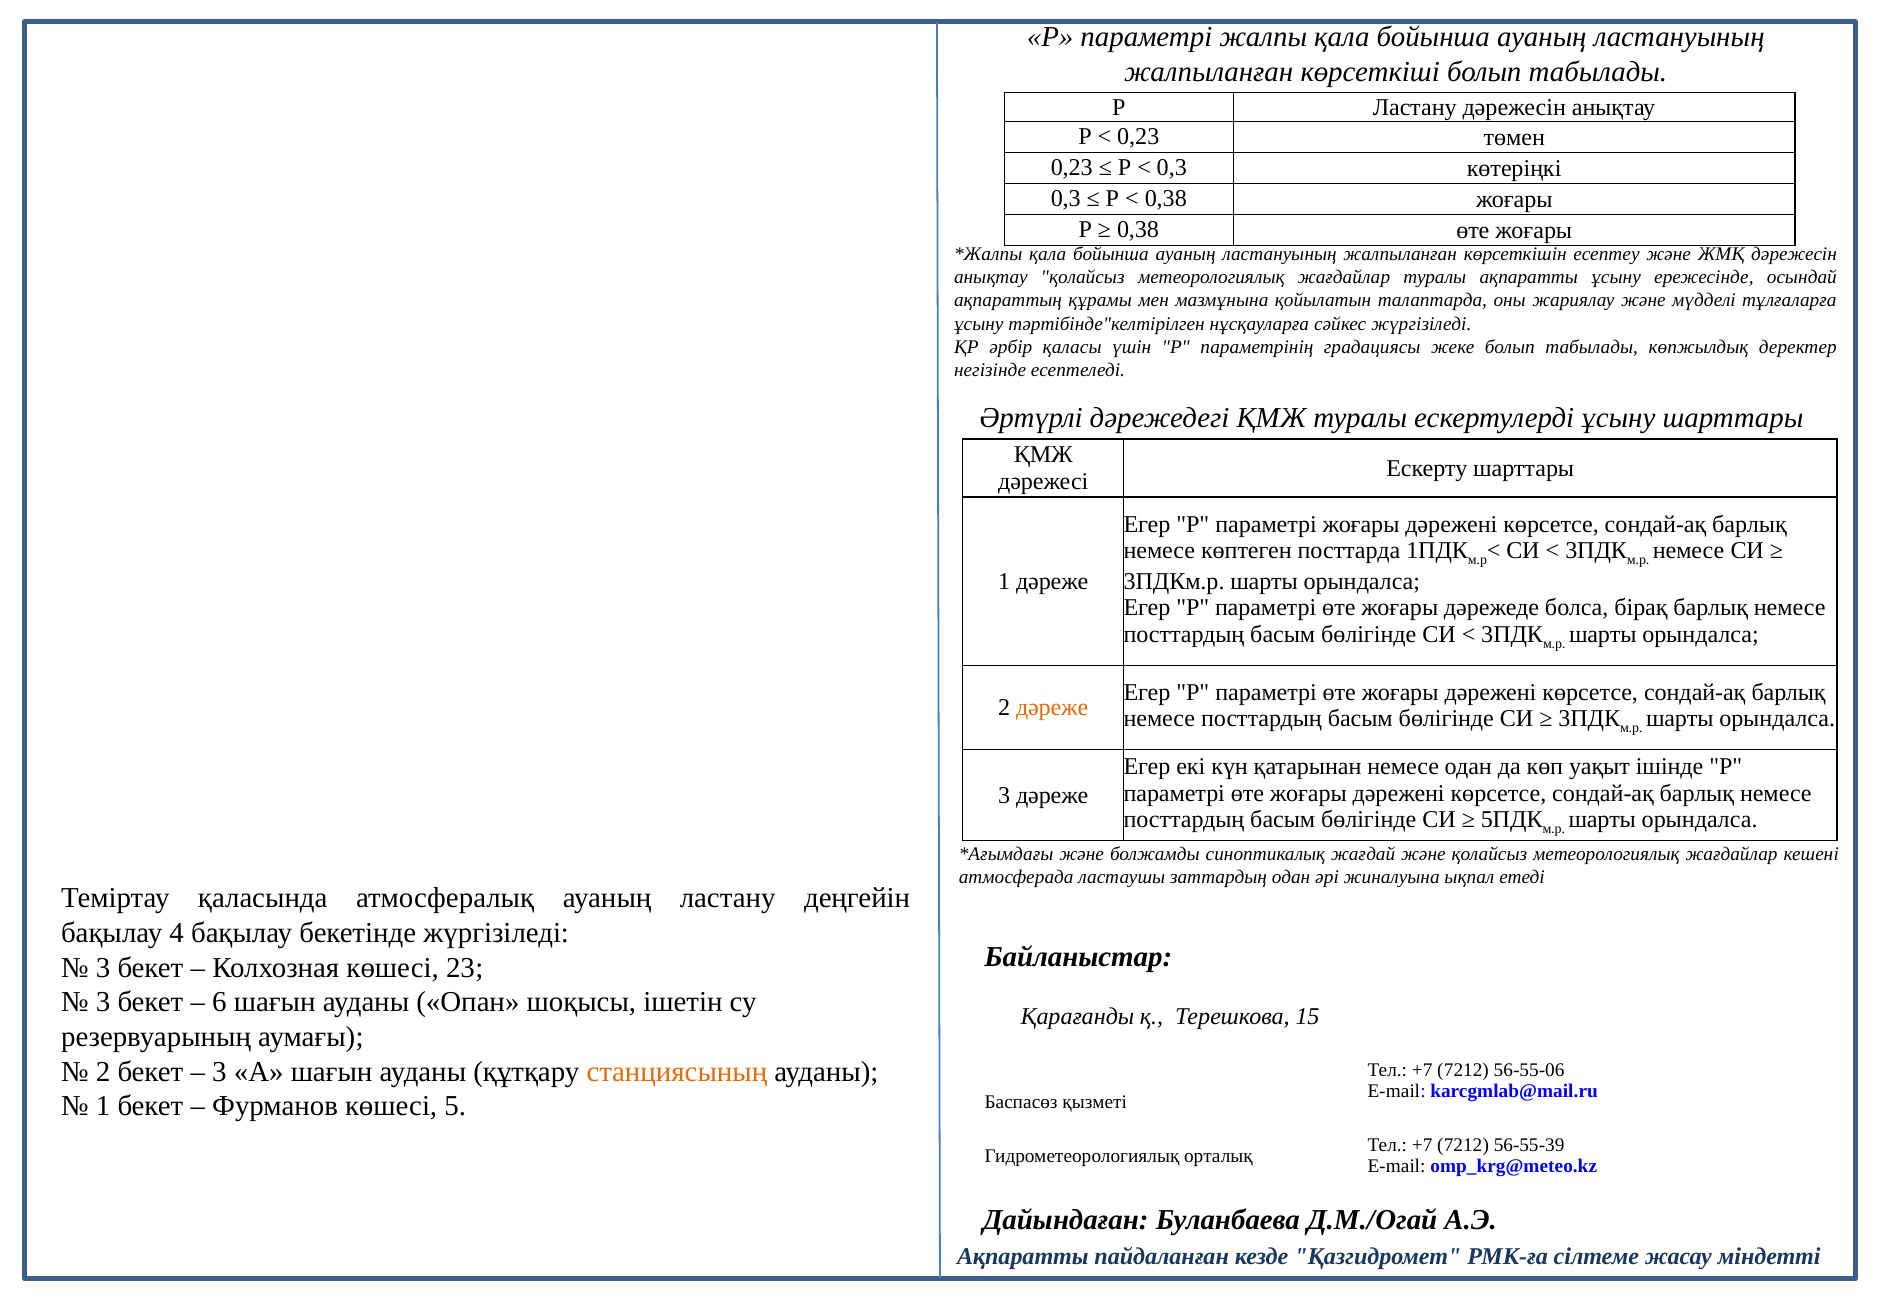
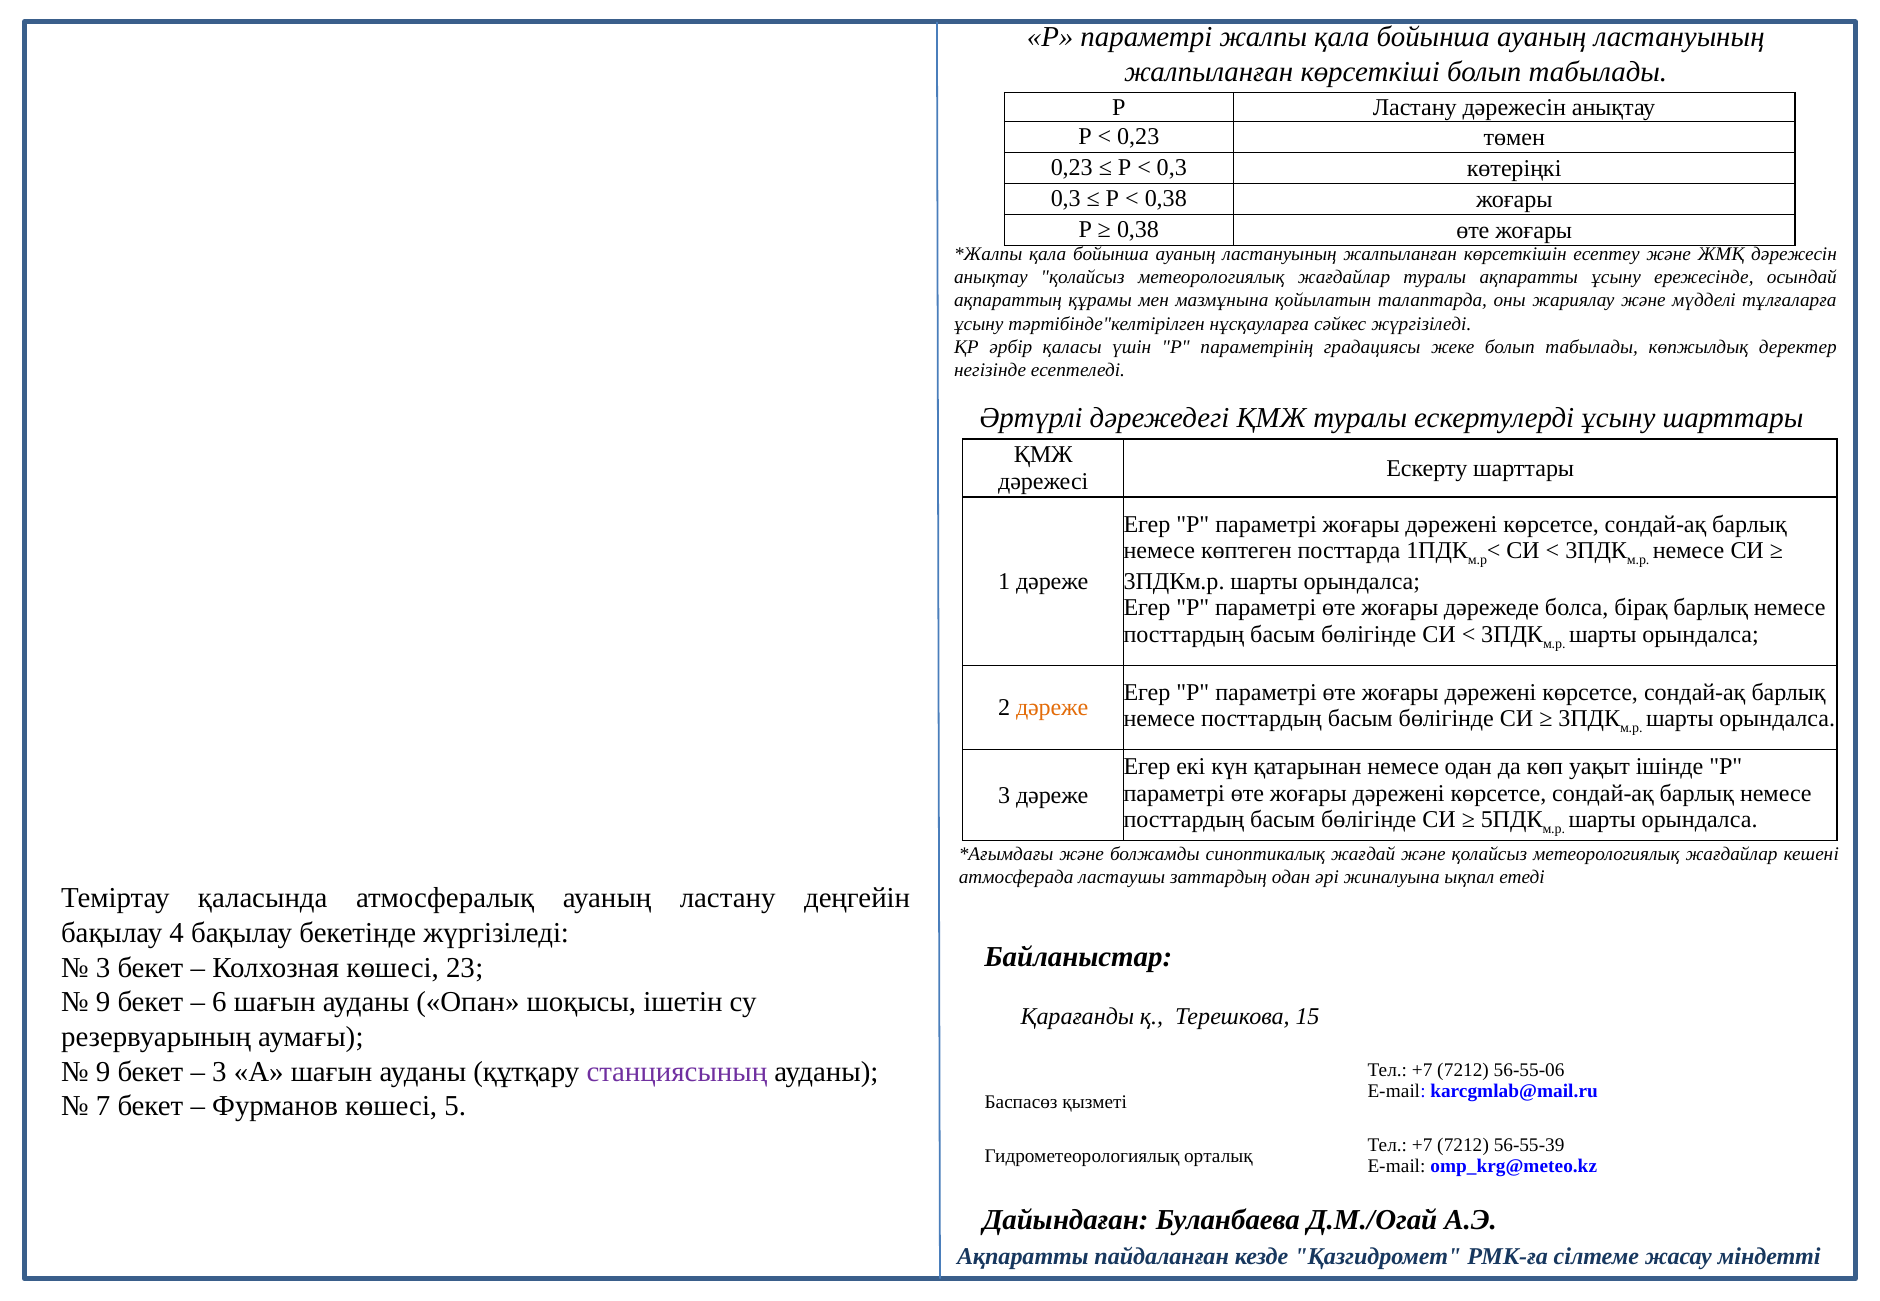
3: 3 -> 9 (103, 1003)
2: 2 -> 9 (103, 1072)
станциясының colour: orange -> purple (677, 1072)
1: 1 -> 7 (103, 1107)
